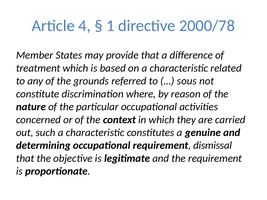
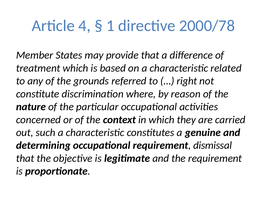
sous: sous -> right (187, 81)
